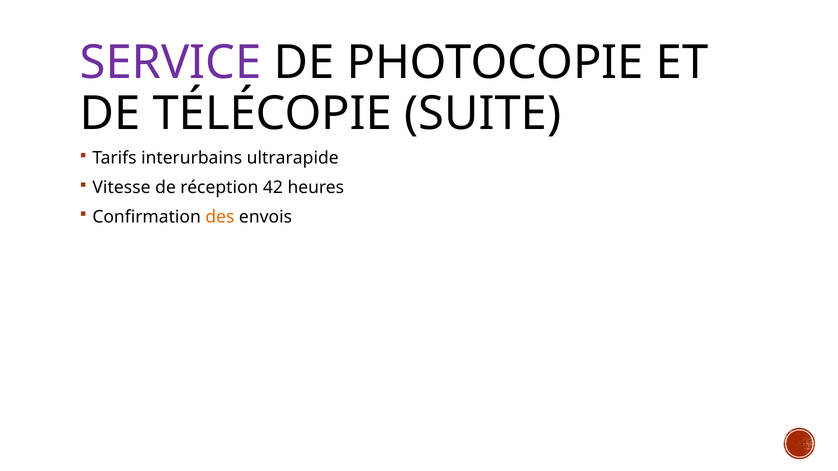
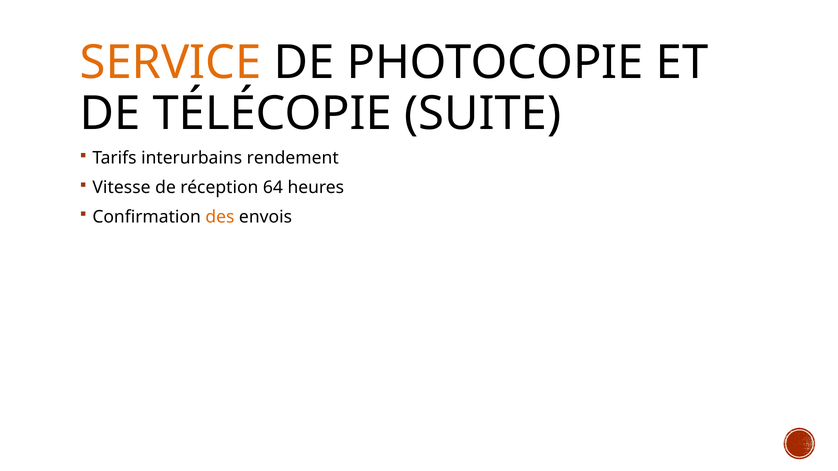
SERVICE colour: purple -> orange (171, 63)
ultrarapide: ultrarapide -> rendement (293, 158)
42: 42 -> 64 (273, 188)
